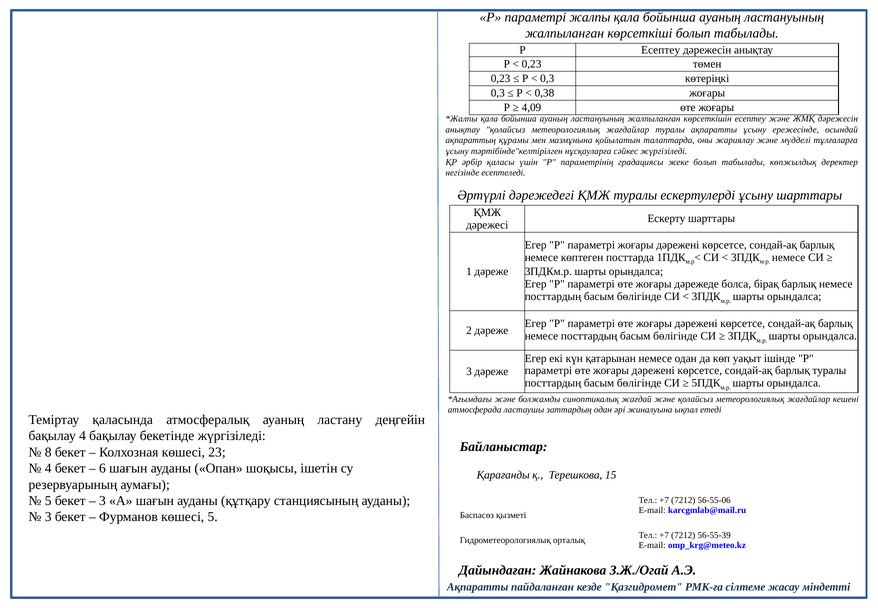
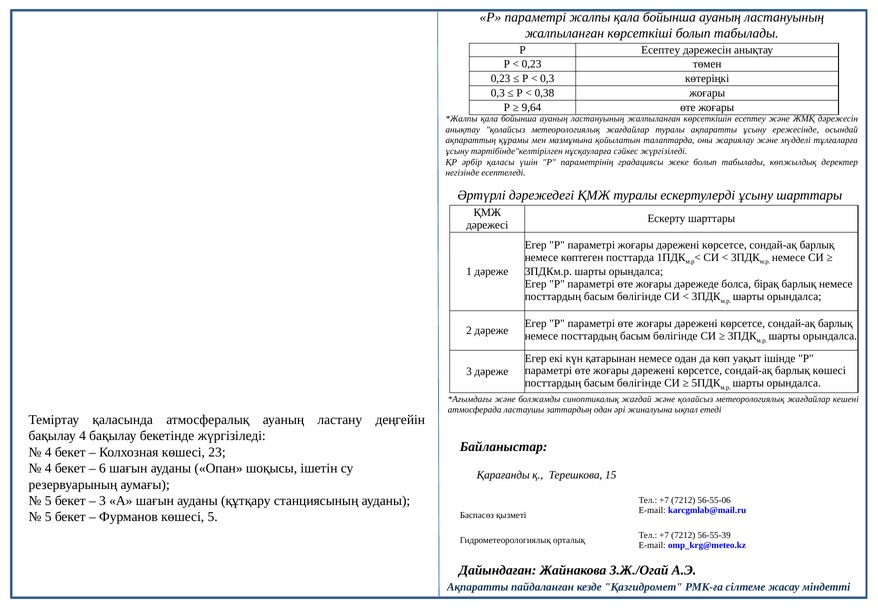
4,09: 4,09 -> 9,64 (531, 107)
барлық туралы: туралы -> көшесі (829, 371)
8: 8 -> 4 (48, 452)
3: 3 -> 5 (48, 517)
